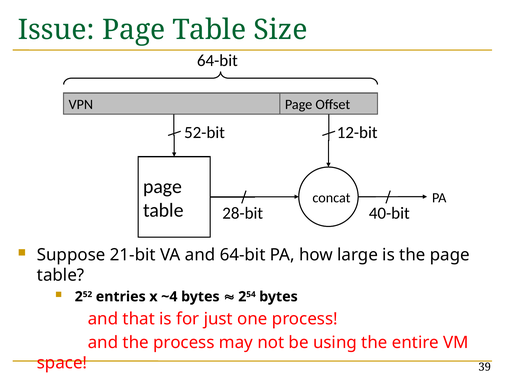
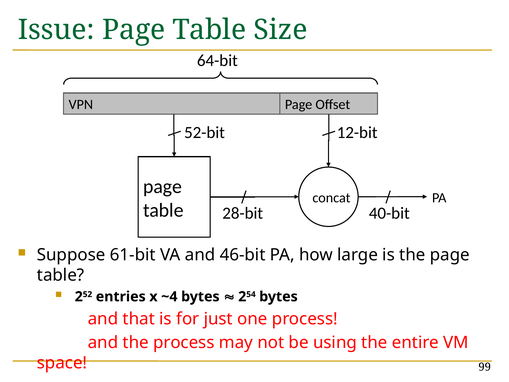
21-bit: 21-bit -> 61-bit (133, 255)
and 64-bit: 64-bit -> 46-bit (243, 255)
39: 39 -> 99 (485, 367)
